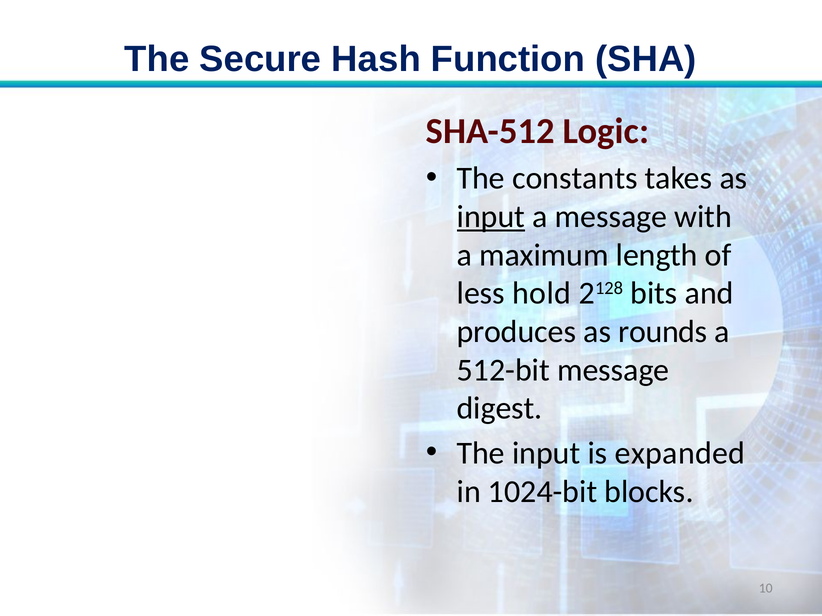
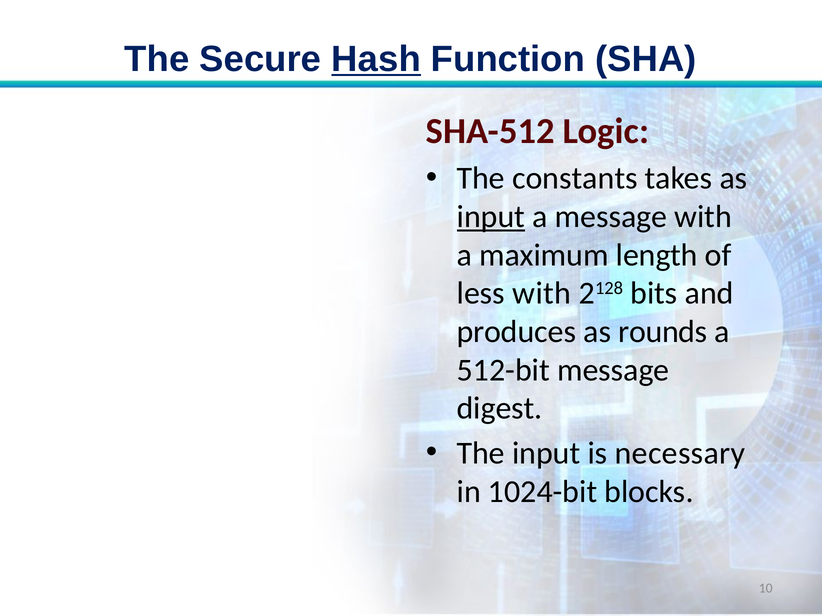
Hash underline: none -> present (376, 59)
less hold: hold -> with (542, 294)
expanded: expanded -> necessary (680, 454)
